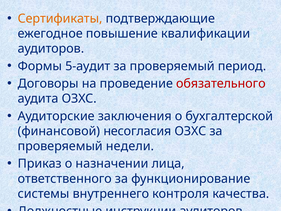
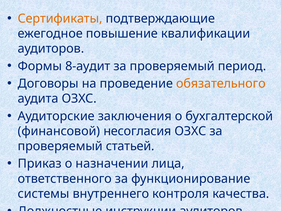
5-аудит: 5-аудит -> 8-аудит (88, 66)
обязательного colour: red -> orange (221, 84)
недели: недели -> статьей (130, 146)
